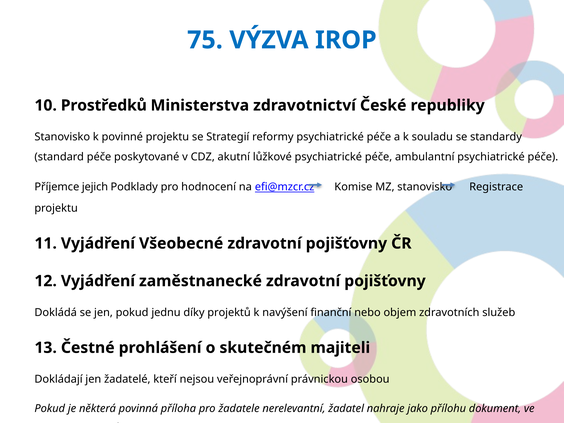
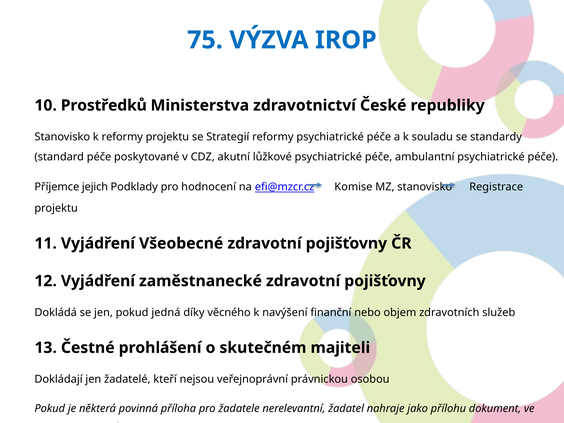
k povinné: povinné -> reformy (122, 137)
jednu: jednu -> jedná (166, 313)
projektů: projektů -> věcného (229, 313)
